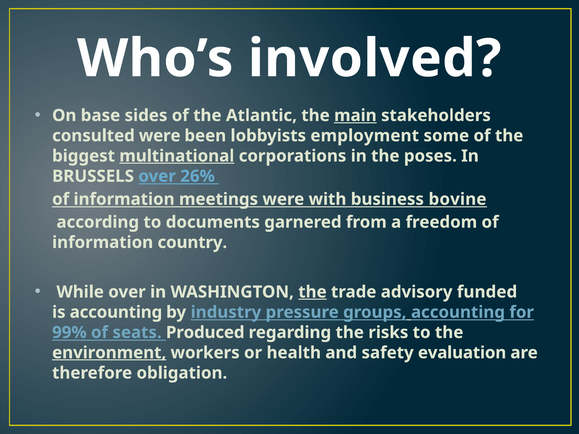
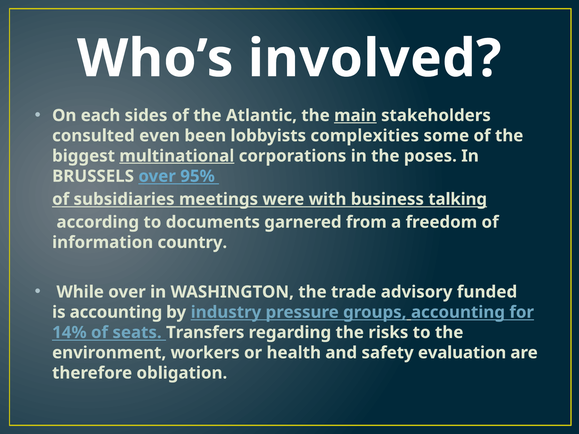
base: base -> each (101, 116)
consulted were: were -> even (160, 136)
employment: employment -> complexities (365, 136)
26%: 26% -> 95% (198, 176)
information: information -> subsidiaries (124, 199)
bovine: bovine -> talking (458, 199)
the underline: present -> none (312, 292)
99%: 99% -> 14% (69, 333)
Produced: Produced -> Transfers (205, 333)
environment underline: present -> none (109, 353)
